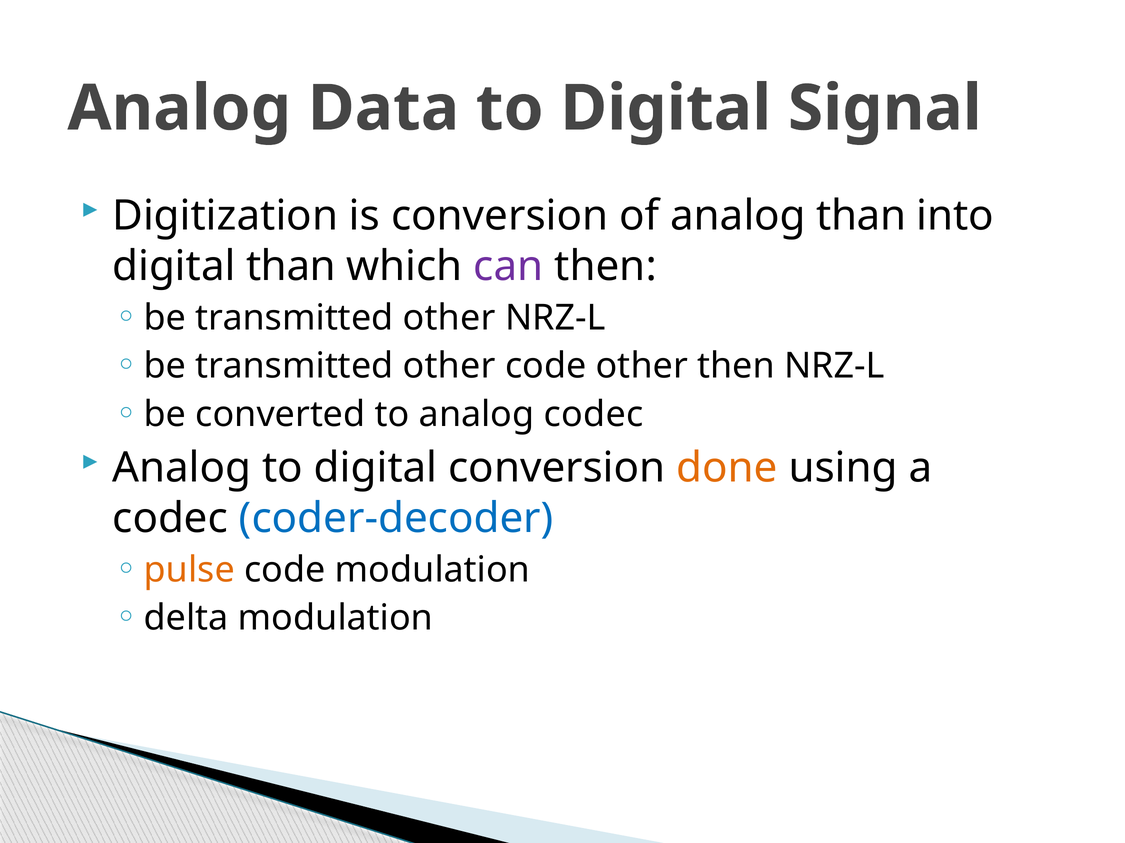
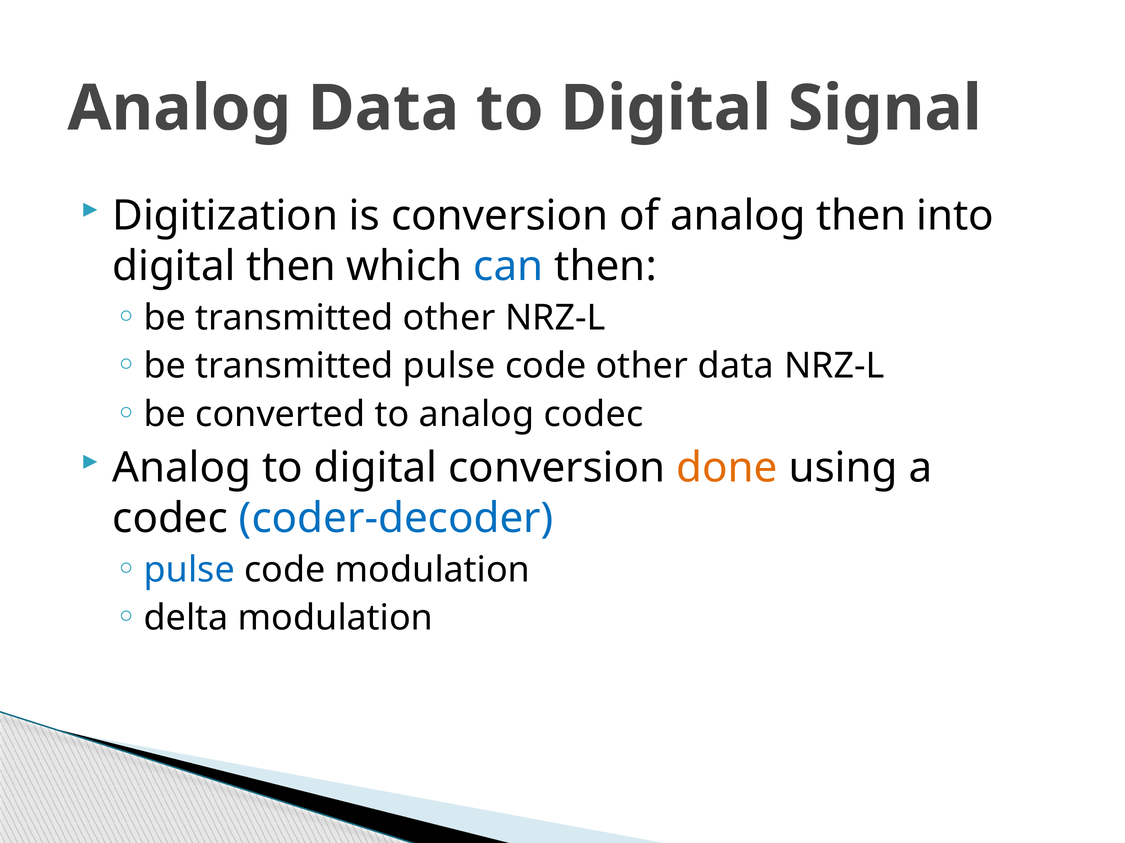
analog than: than -> then (861, 216)
digital than: than -> then (291, 267)
can colour: purple -> blue (508, 267)
other: other -> pulse (449, 366)
other then: then -> data (736, 366)
pulse colour: orange -> blue (189, 570)
